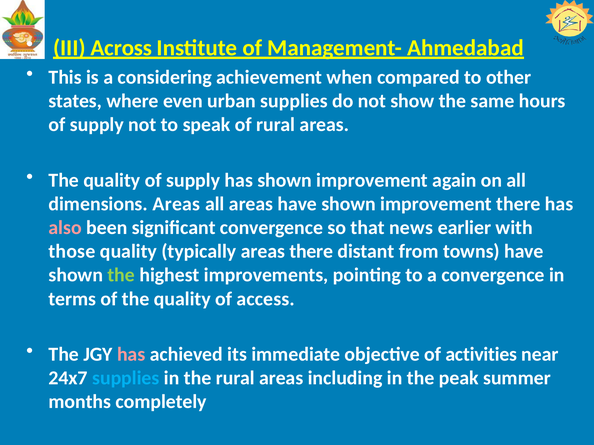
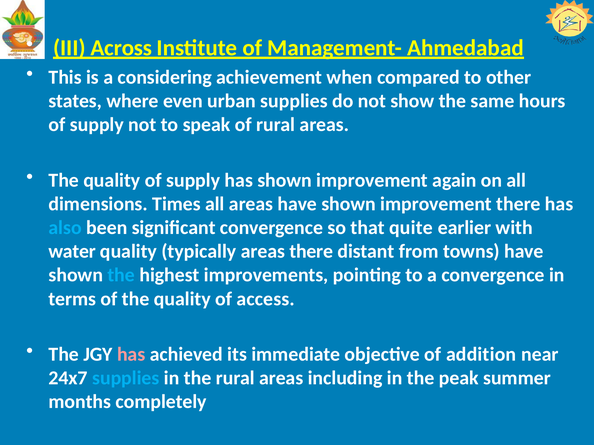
dimensions Areas: Areas -> Times (176, 204)
also colour: pink -> light blue (65, 228)
news: news -> quite (411, 228)
those: those -> water (72, 252)
the colour: light green -> light blue (121, 275)
activities: activities -> addition (481, 355)
